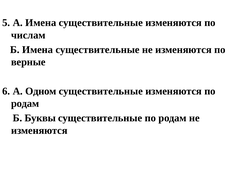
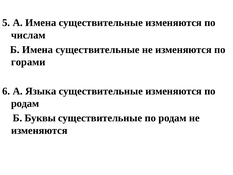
верные: верные -> горами (28, 62)
Одном: Одном -> Языка (41, 91)
